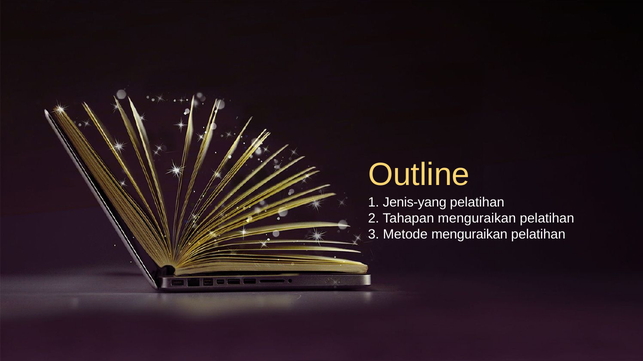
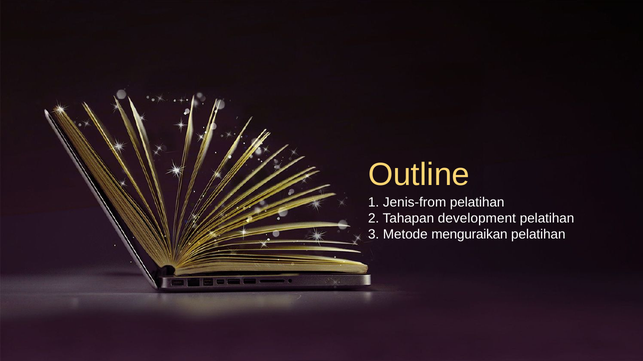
Jenis-yang: Jenis-yang -> Jenis-from (415, 203)
Tahapan menguraikan: menguraikan -> development (477, 219)
